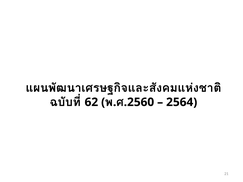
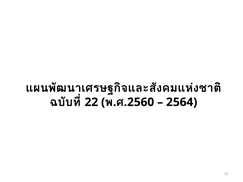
62: 62 -> 22 (91, 102)
